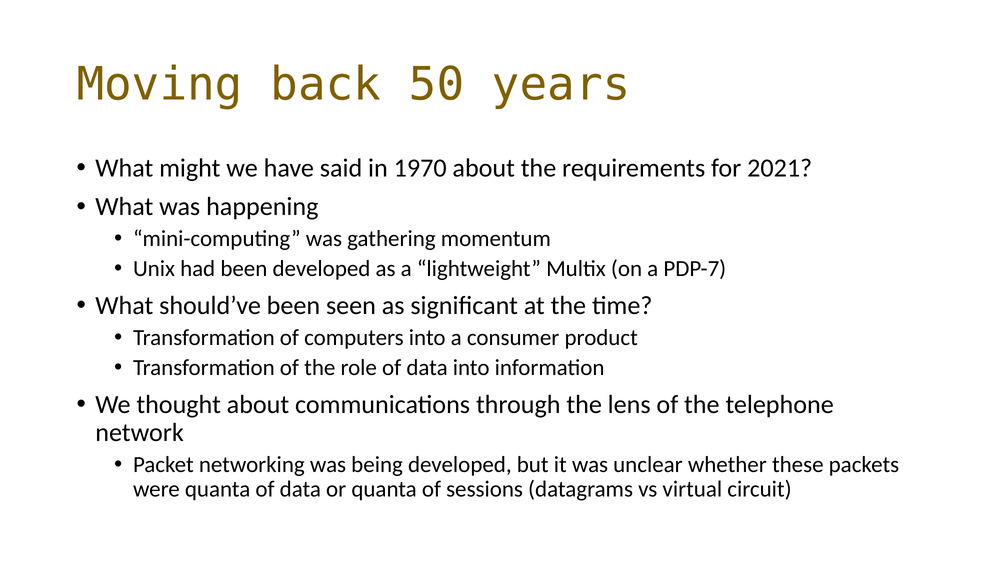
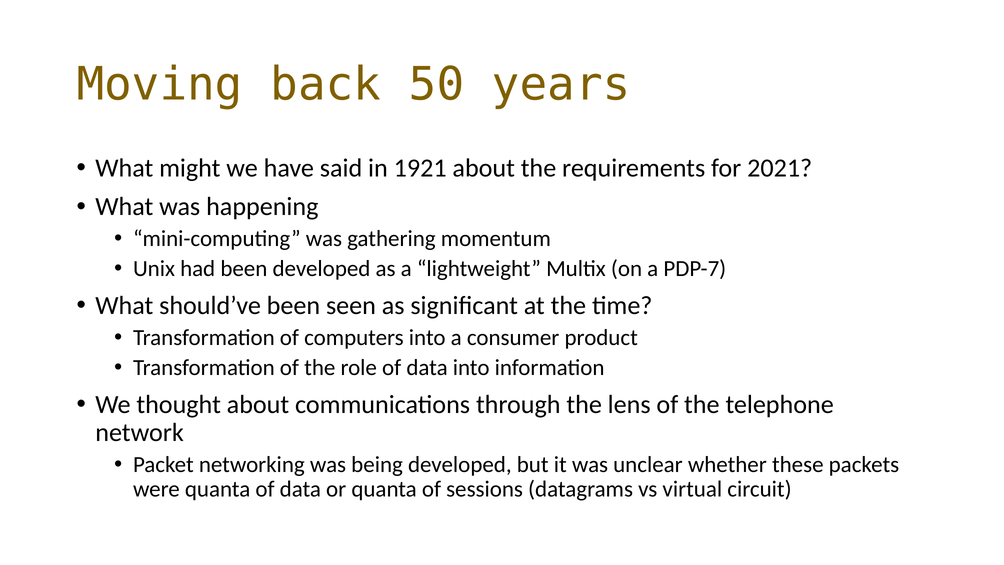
1970: 1970 -> 1921 (420, 168)
